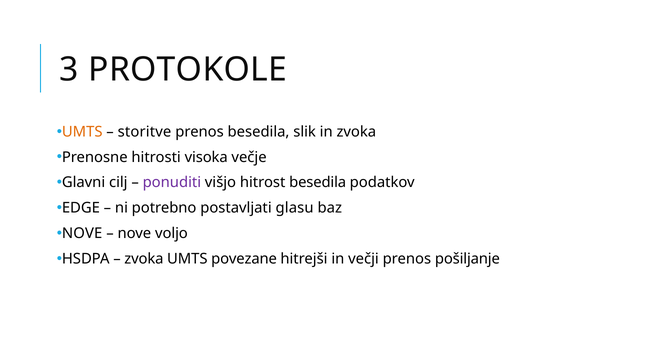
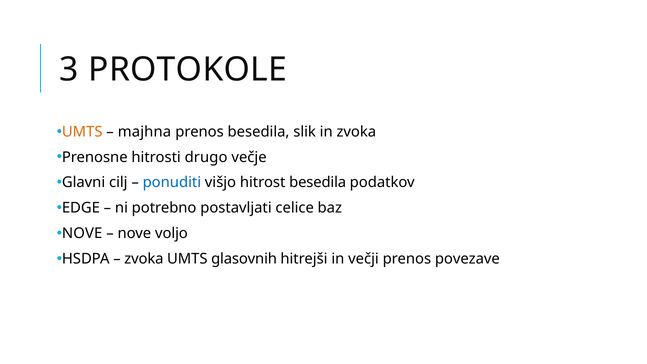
storitve: storitve -> majhna (144, 132)
visoka: visoka -> drugo (206, 157)
ponuditi colour: purple -> blue (172, 183)
glasu: glasu -> celice (295, 208)
povezane: povezane -> glasovnih (244, 259)
pošiljanje: pošiljanje -> povezave (467, 259)
